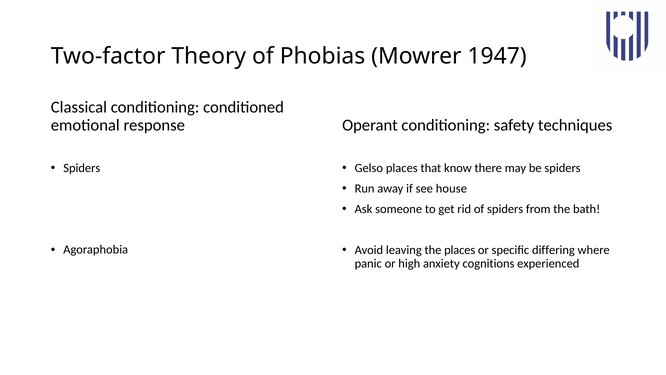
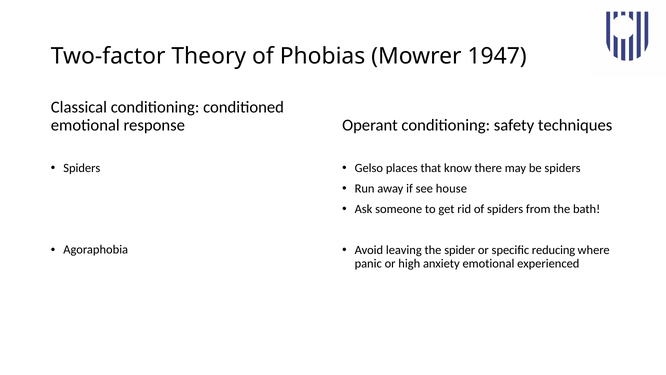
the places: places -> spider (460, 250)
differing: differing -> reducing (554, 250)
anxiety cognitions: cognitions -> emotional (488, 263)
